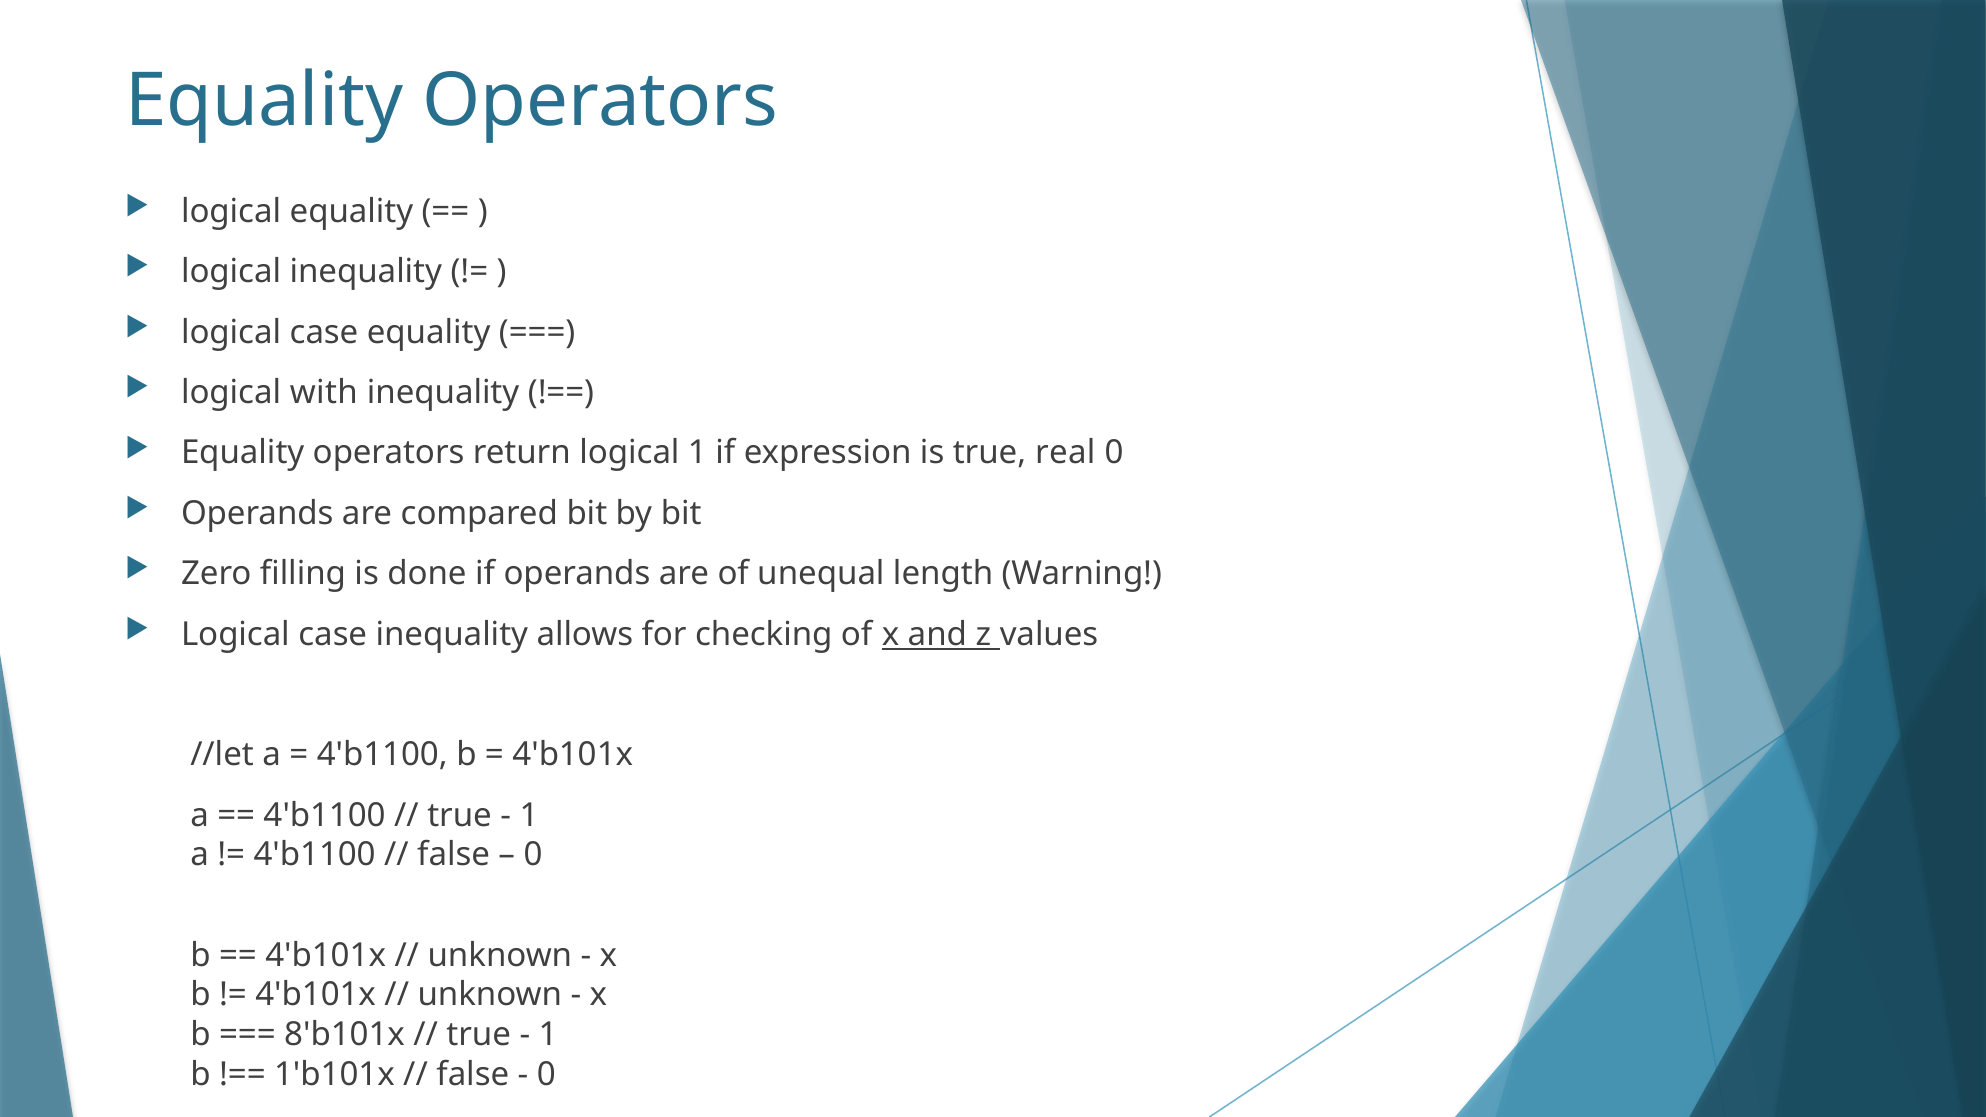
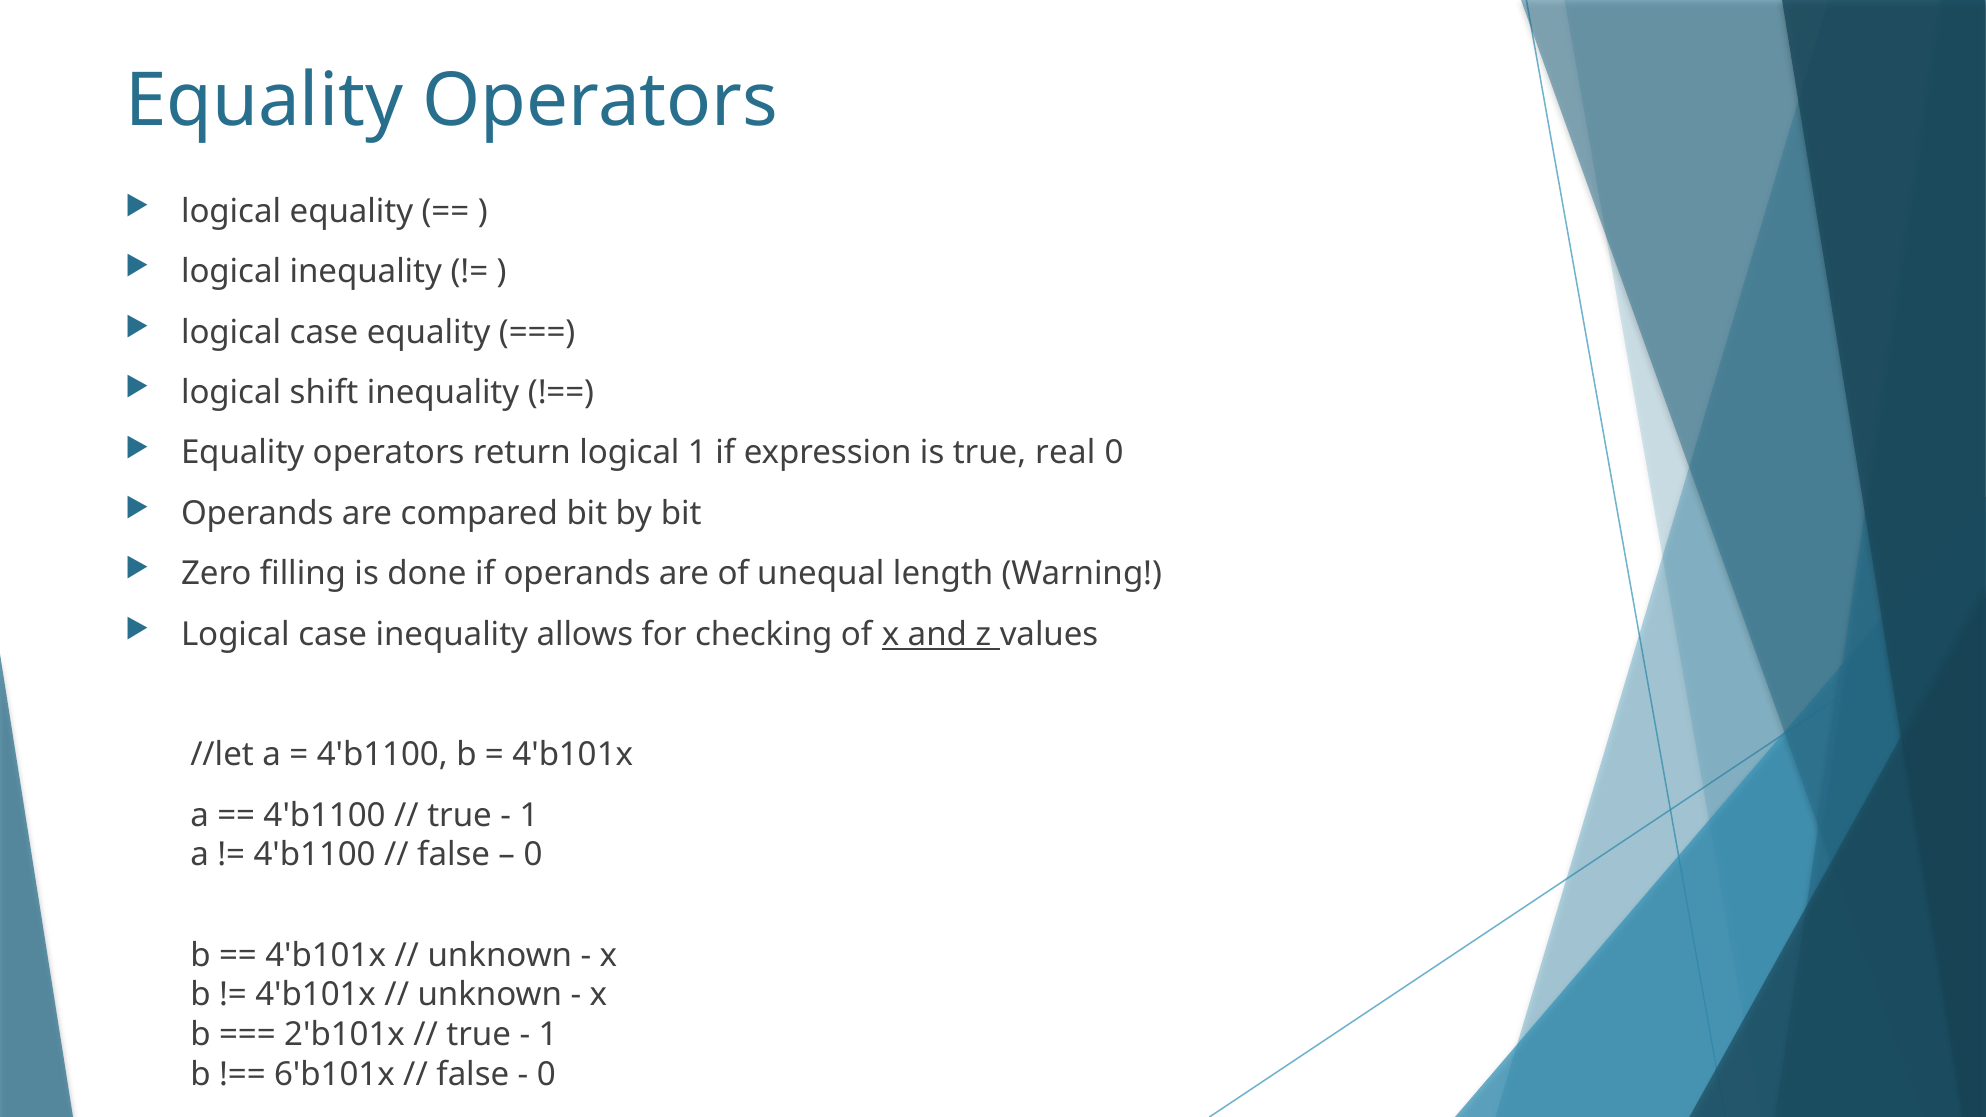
with: with -> shift (324, 393)
8'b101x: 8'b101x -> 2'b101x (345, 1035)
1'b101x: 1'b101x -> 6'b101x (334, 1074)
